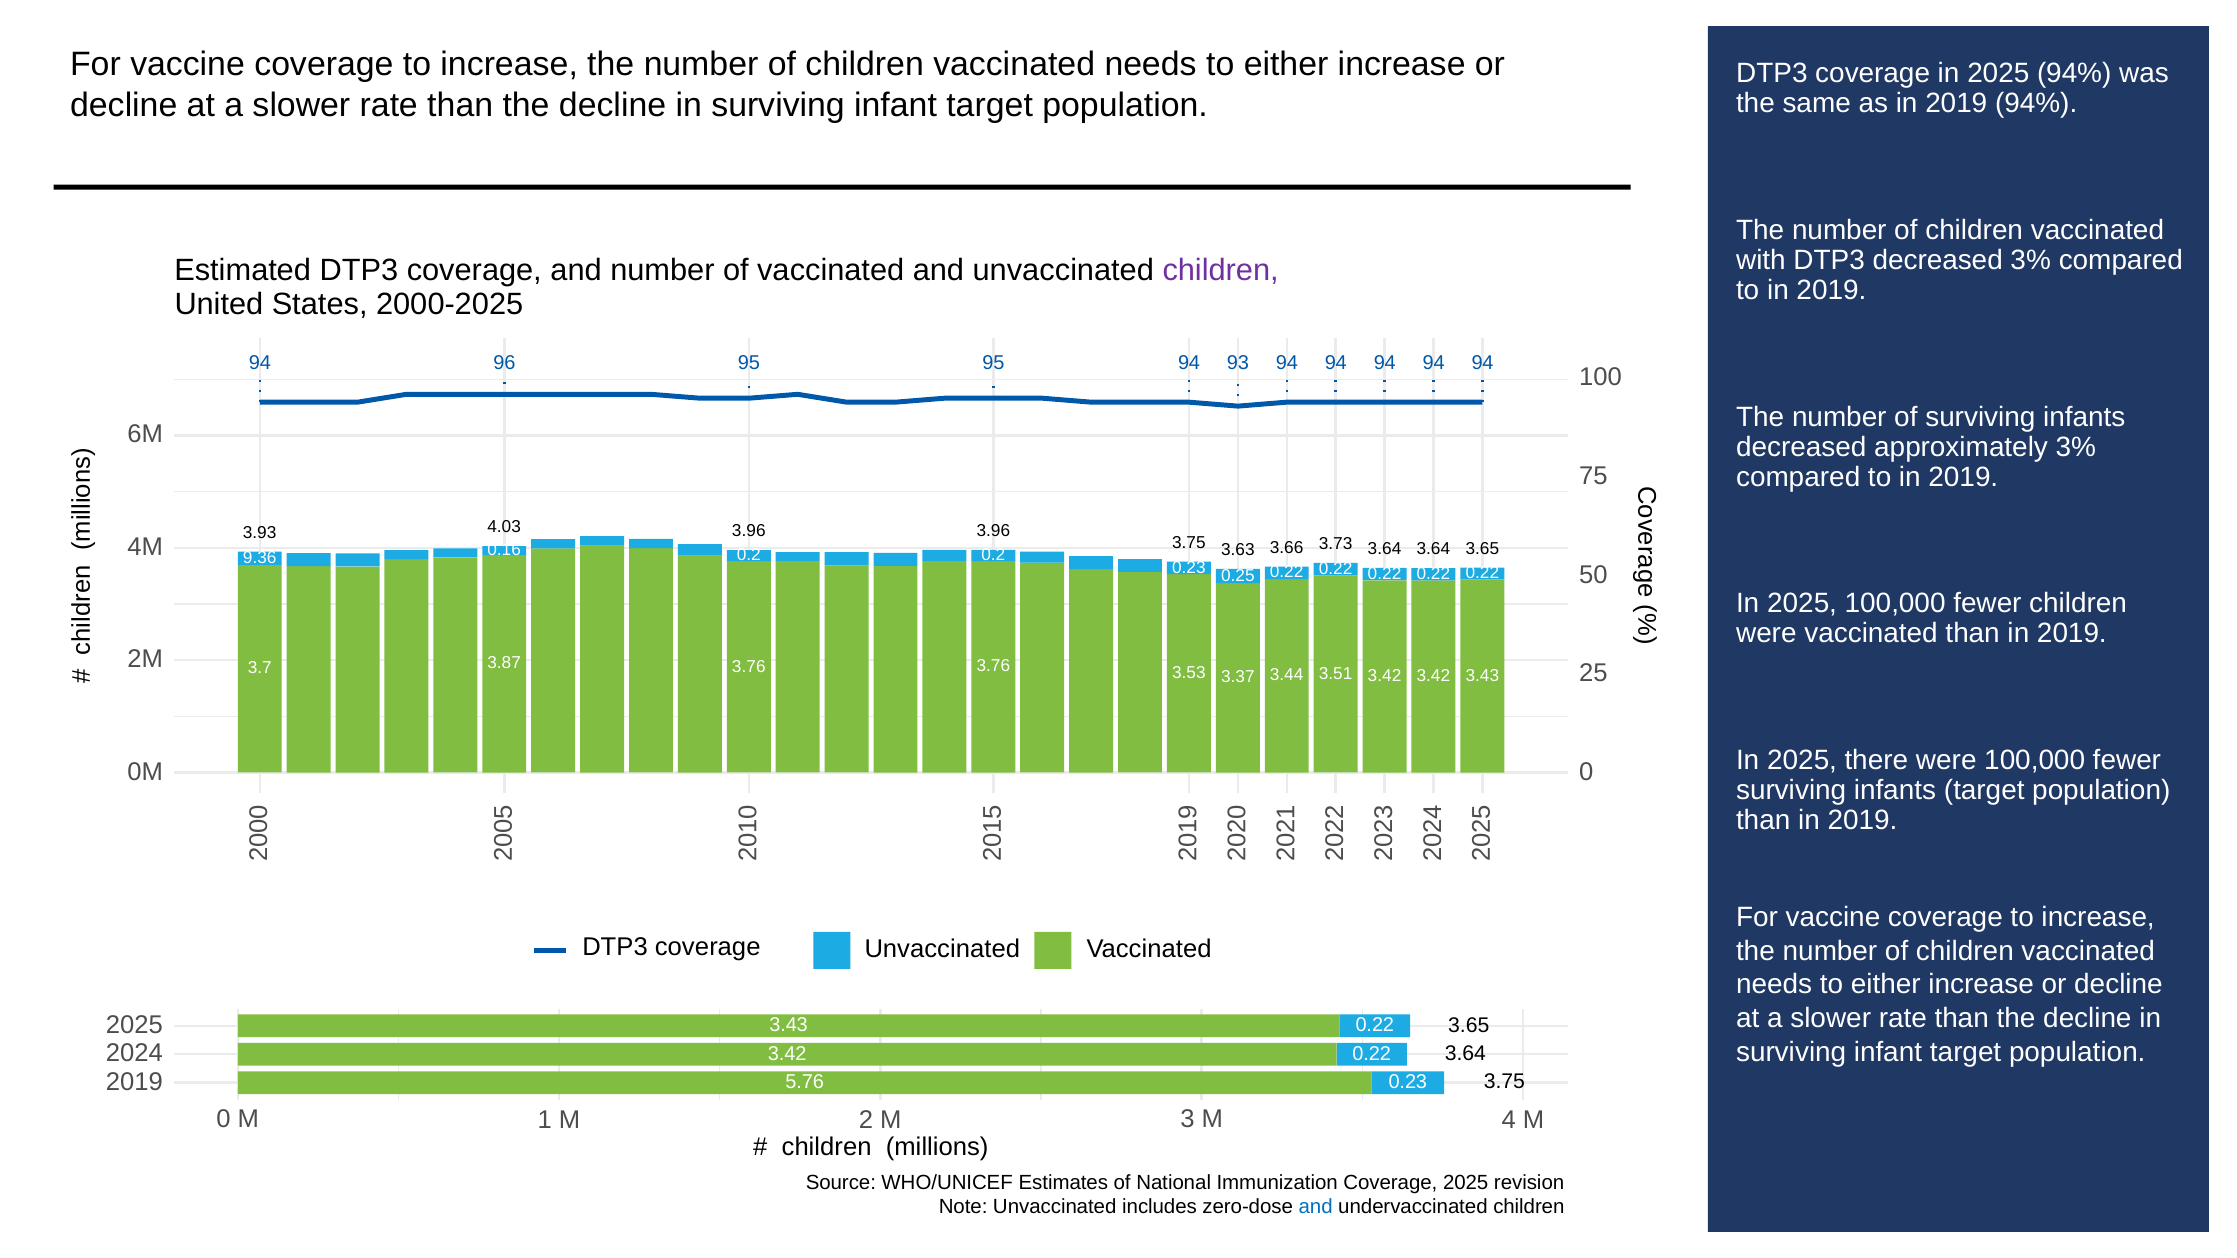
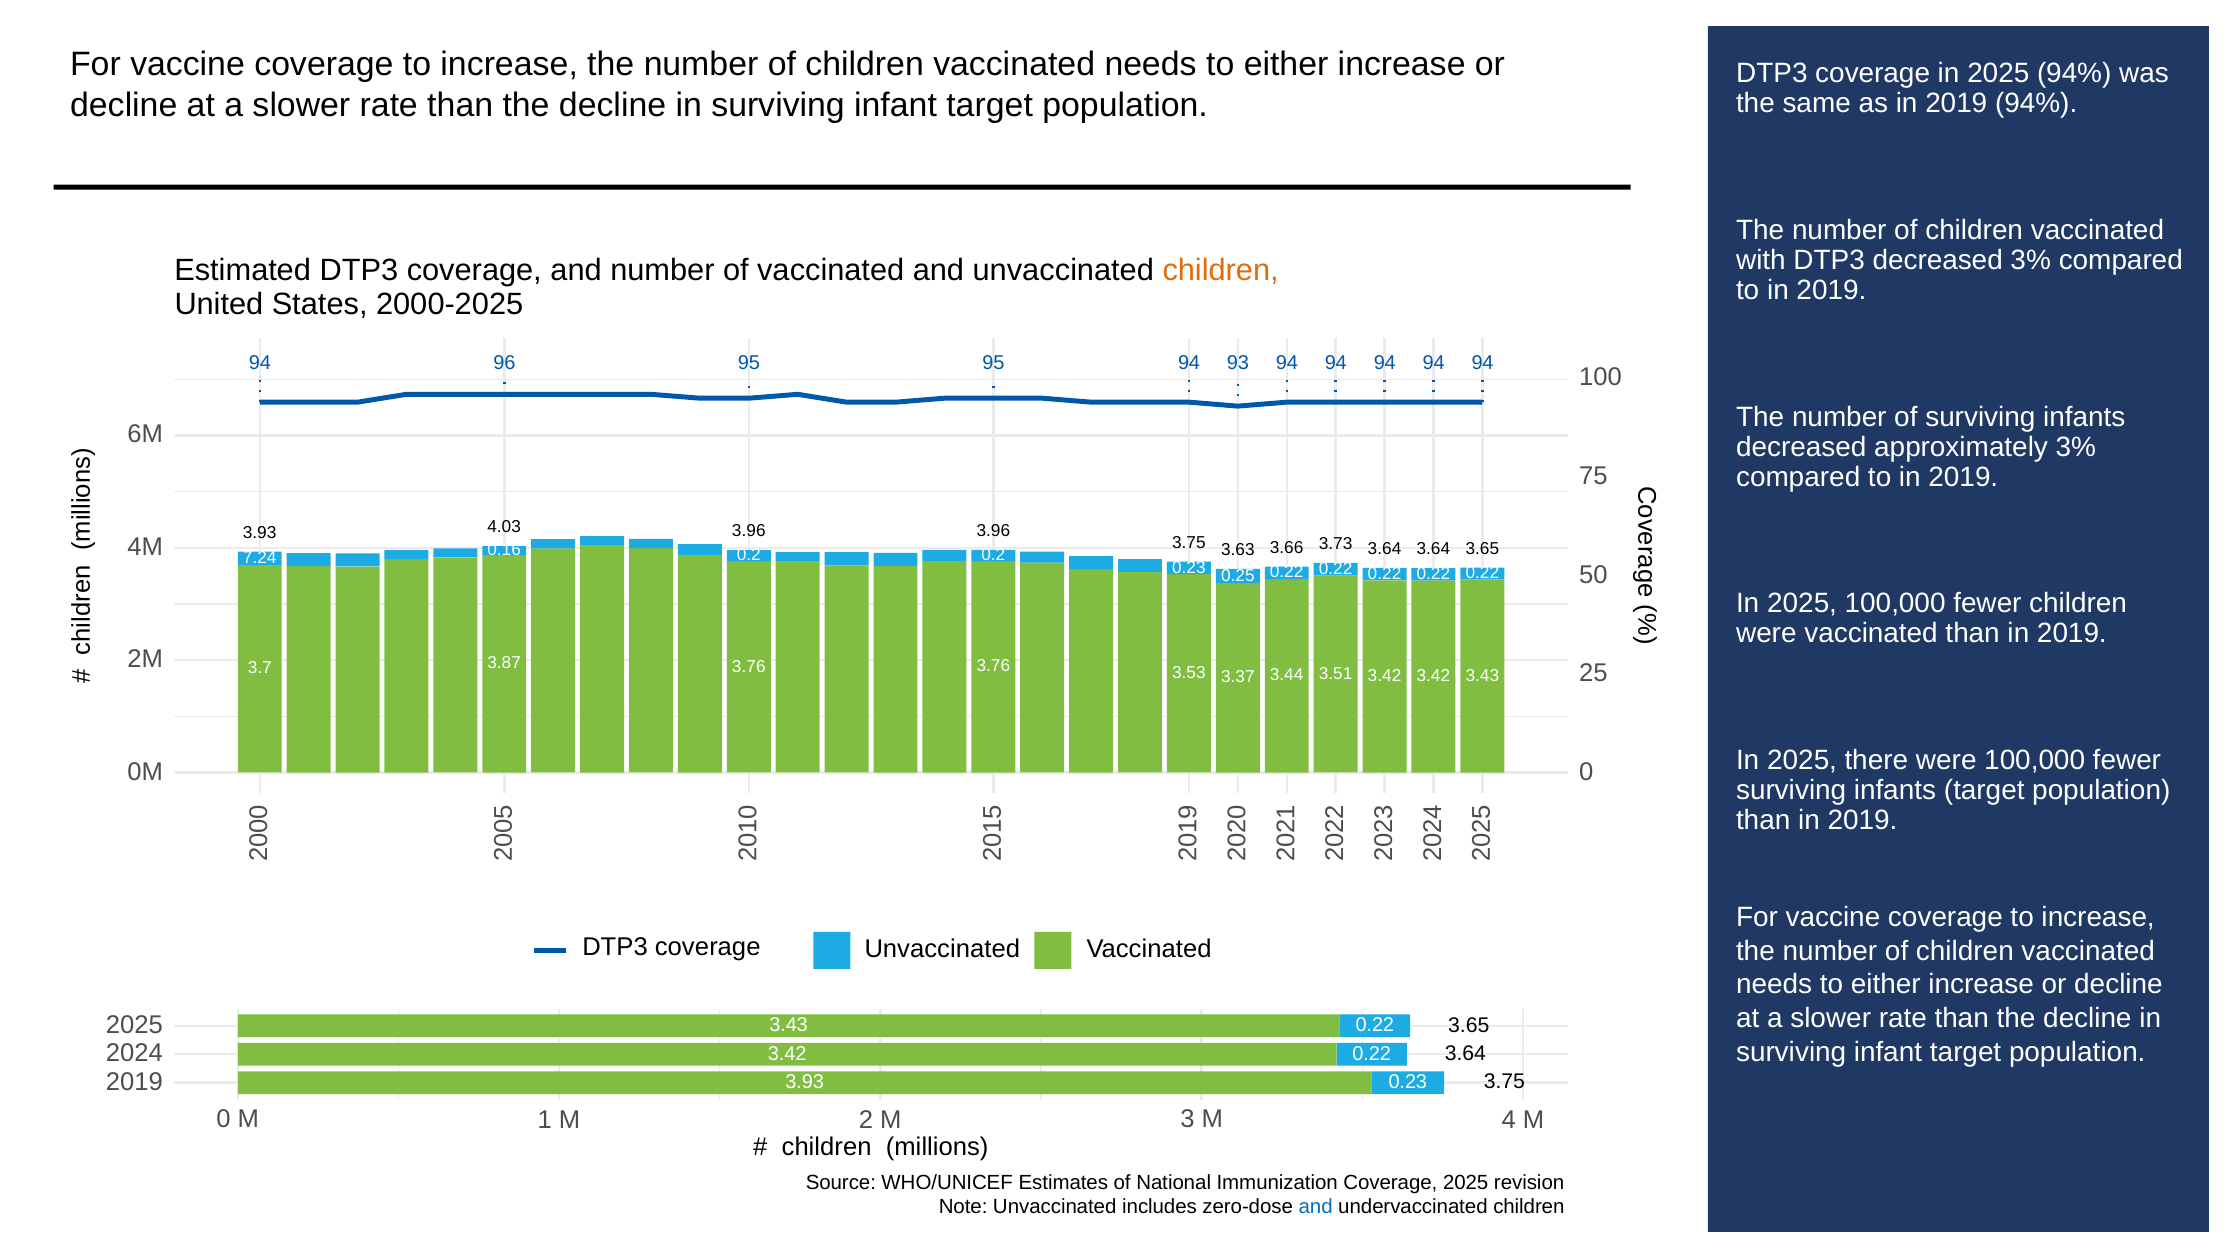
children colour: purple -> orange (1221, 270)
9.36: 9.36 -> 7.24 (260, 558)
5.76: 5.76 -> 3.93 (805, 1082)
